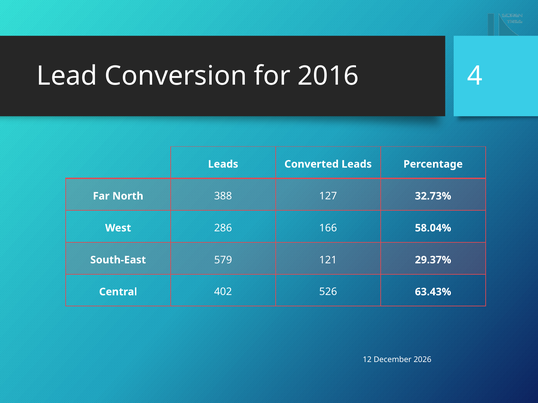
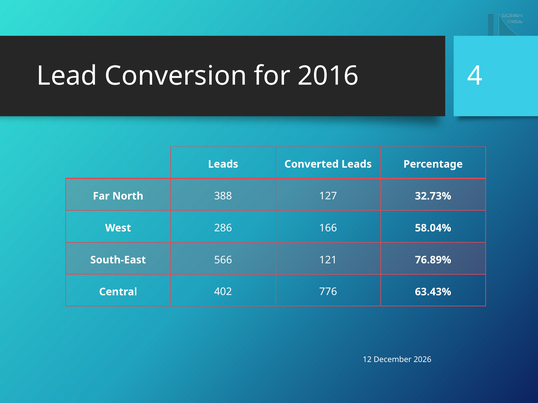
579: 579 -> 566 (223, 260)
29.37%: 29.37% -> 76.89% (433, 260)
526: 526 -> 776 (328, 292)
